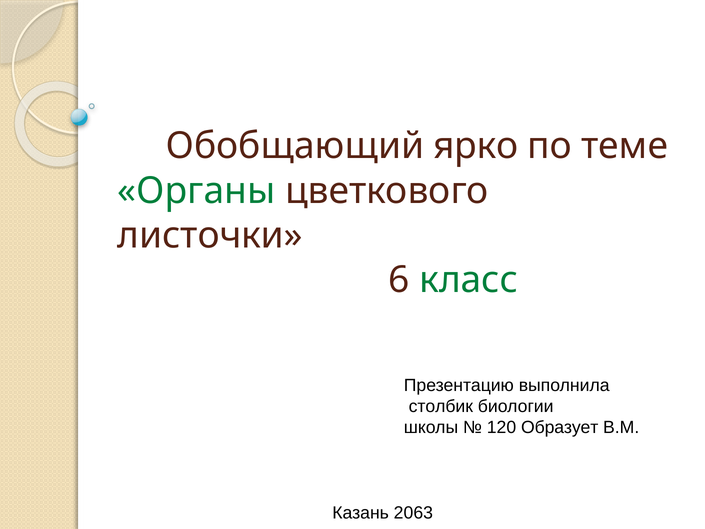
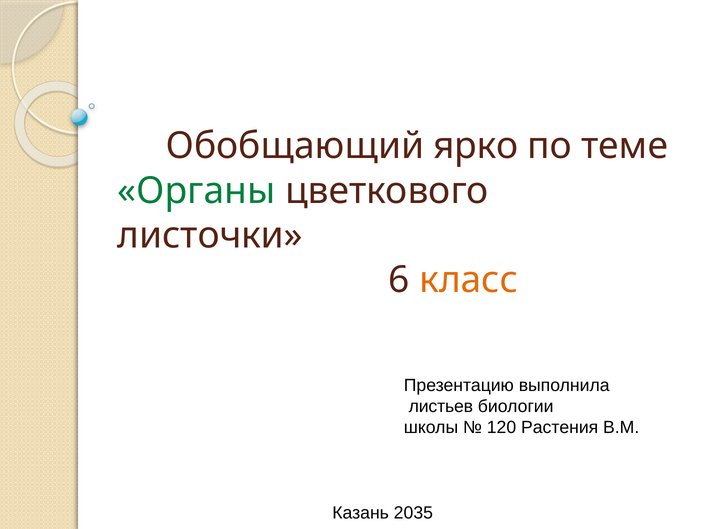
класс colour: green -> orange (469, 280)
столбик: столбик -> листьев (441, 406)
Образует: Образует -> Растения (560, 427)
2063: 2063 -> 2035 (413, 513)
